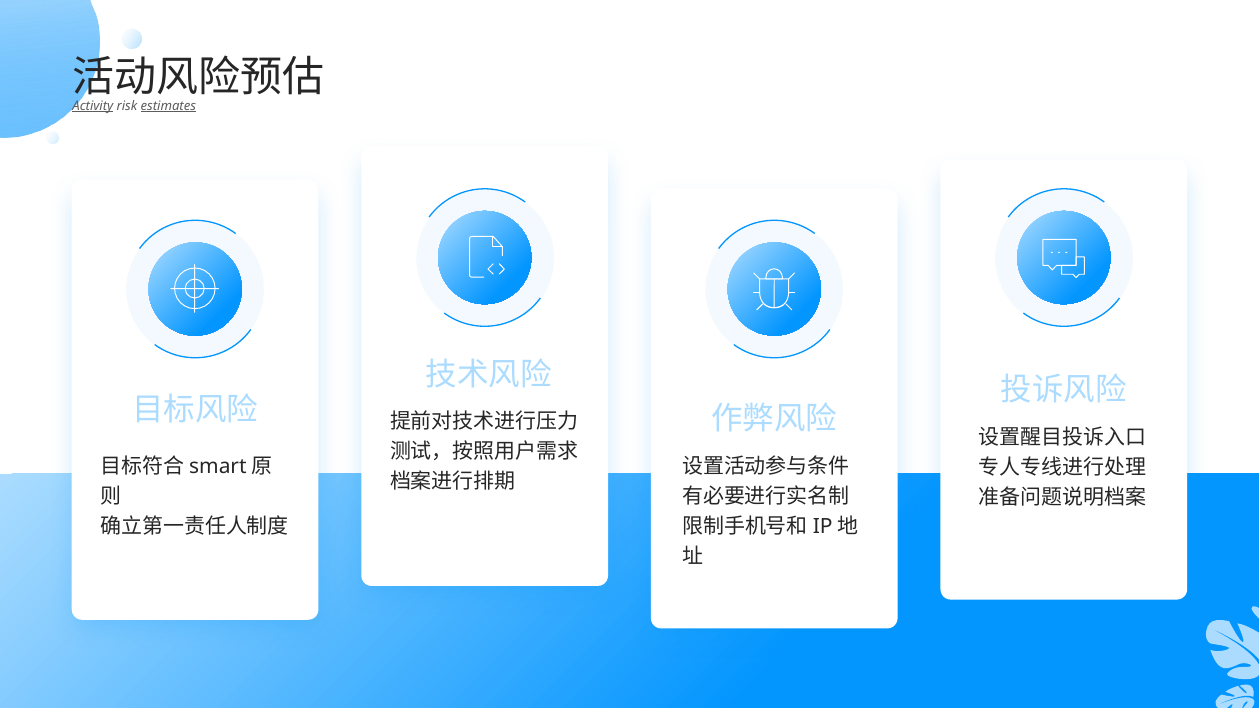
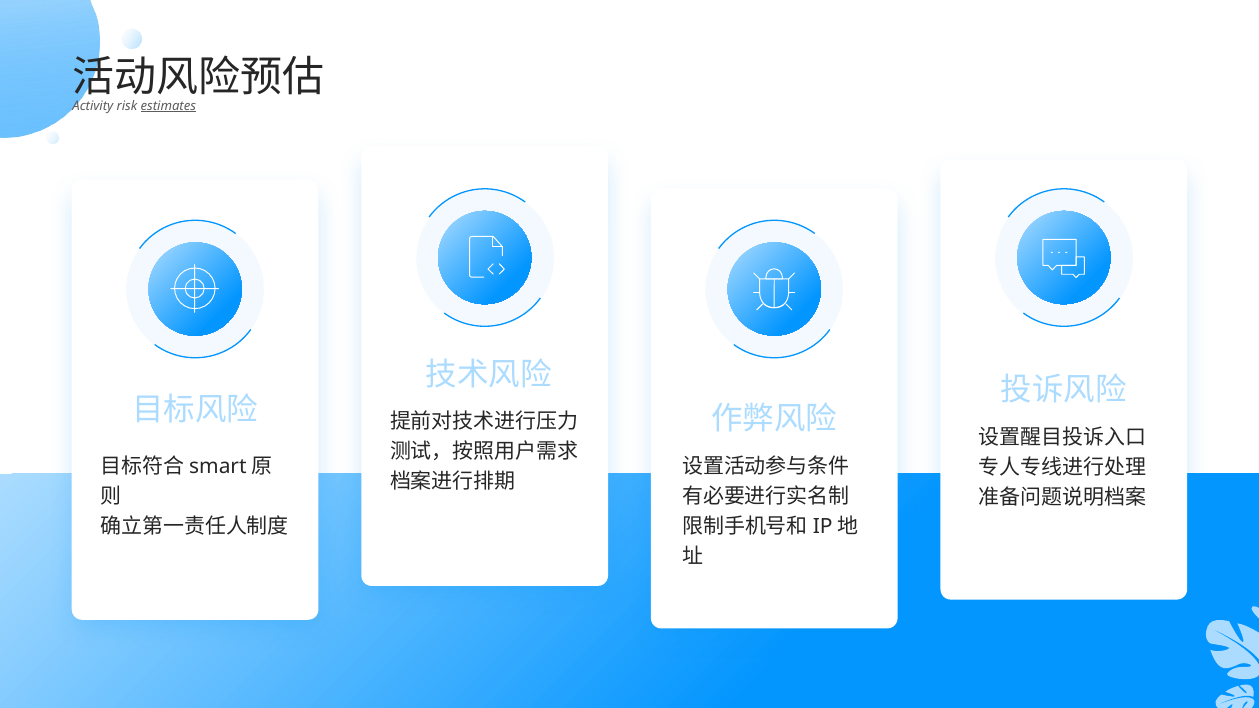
Activity underline: present -> none (93, 106)
